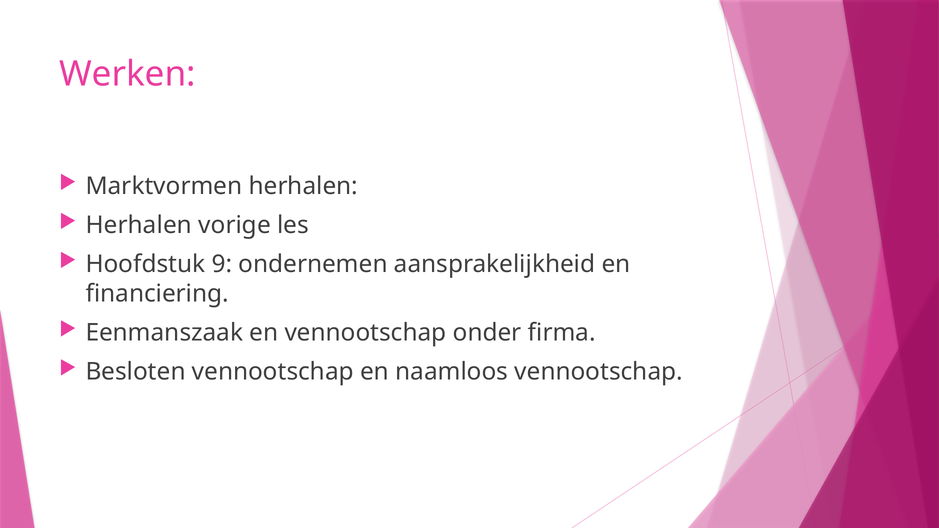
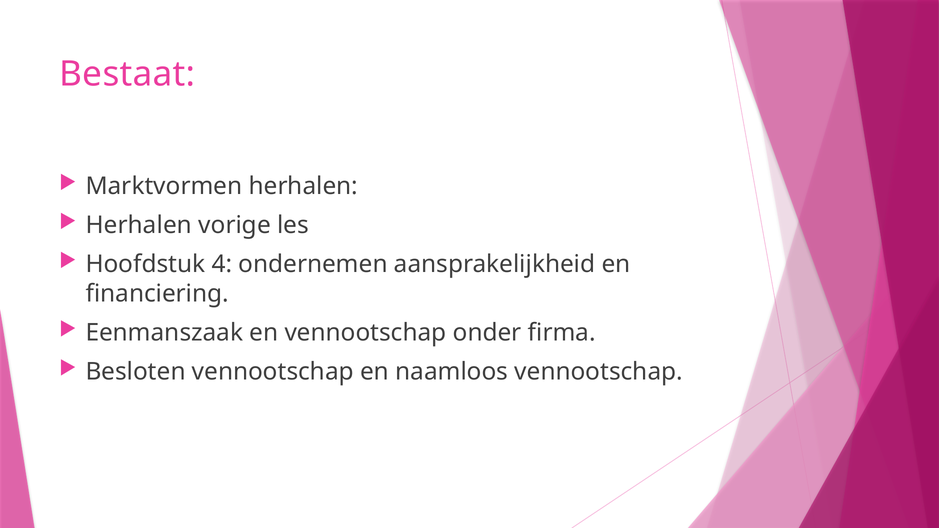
Werken: Werken -> Bestaat (127, 74)
9: 9 -> 4 (222, 264)
